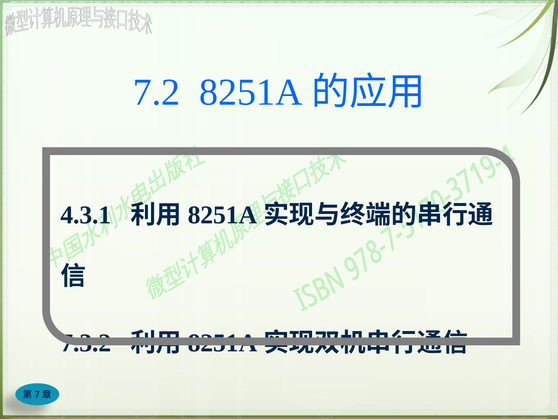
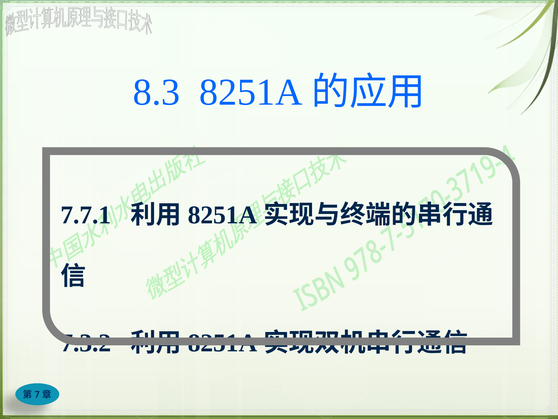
7.2: 7.2 -> 8.3 (156, 92)
4.3.1: 4.3.1 -> 7.7.1 (86, 215)
